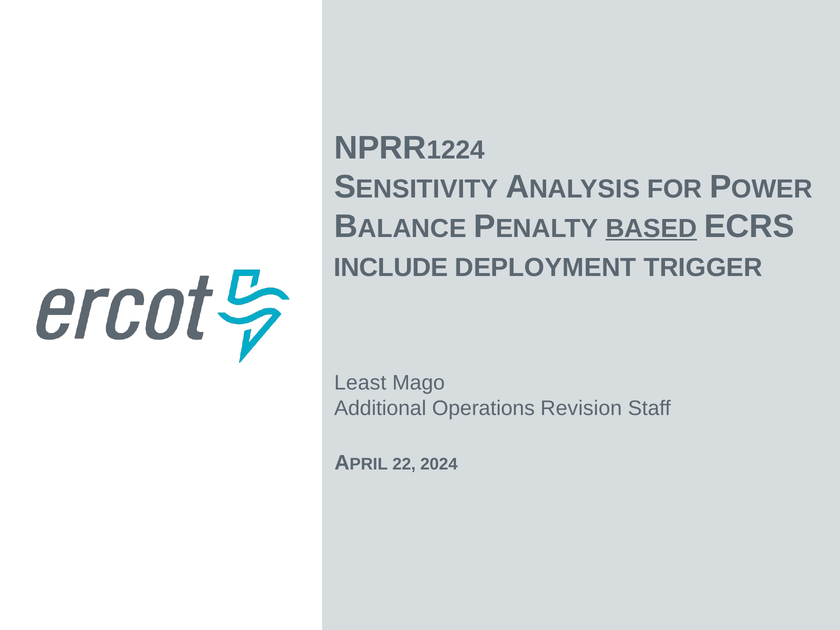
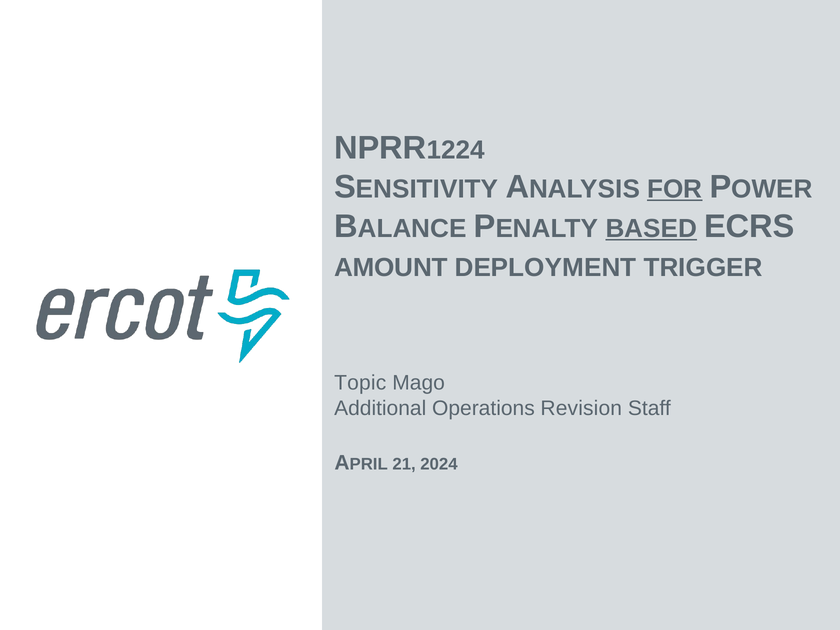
FOR underline: none -> present (675, 189)
INCLUDE: INCLUDE -> AMOUNT (391, 268)
Least: Least -> Topic (360, 383)
22: 22 -> 21 (404, 464)
